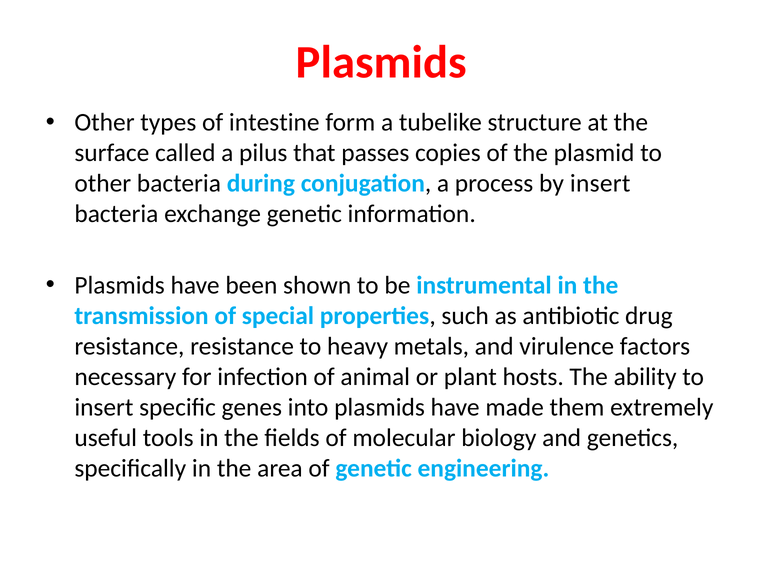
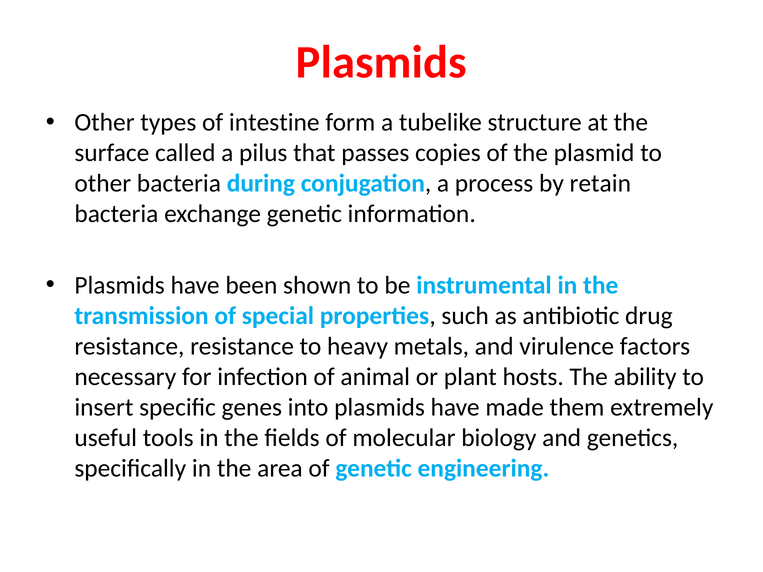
by insert: insert -> retain (600, 184)
